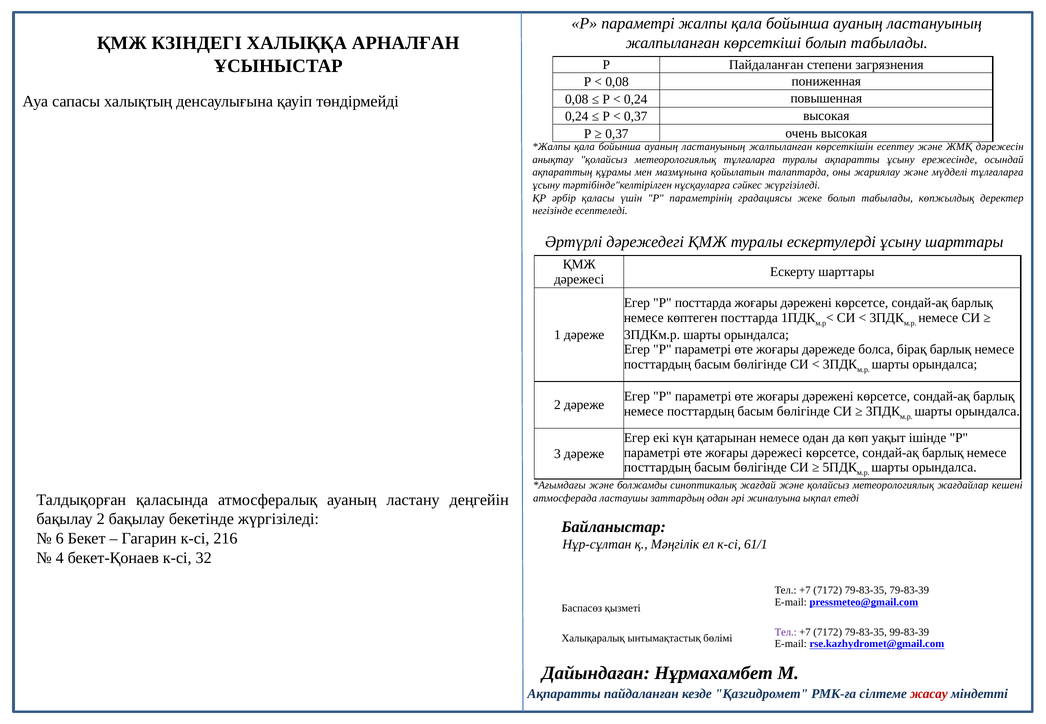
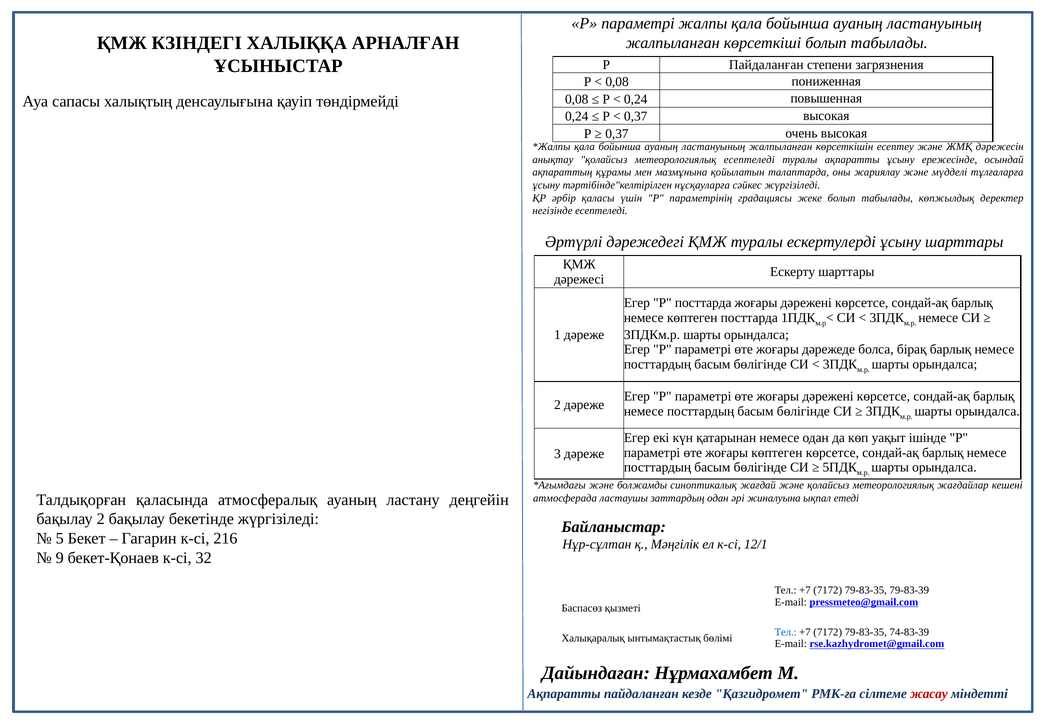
метеорологиялық тұлғаларға: тұлғаларға -> есептеледі (749, 159)
жоғары дәрежесі: дәрежесі -> көптеген (777, 453)
6: 6 -> 5 (60, 539)
61/1: 61/1 -> 12/1 (756, 545)
4: 4 -> 9 (60, 558)
Тел colour: purple -> blue (786, 632)
99-83-39: 99-83-39 -> 74-83-39 (909, 632)
